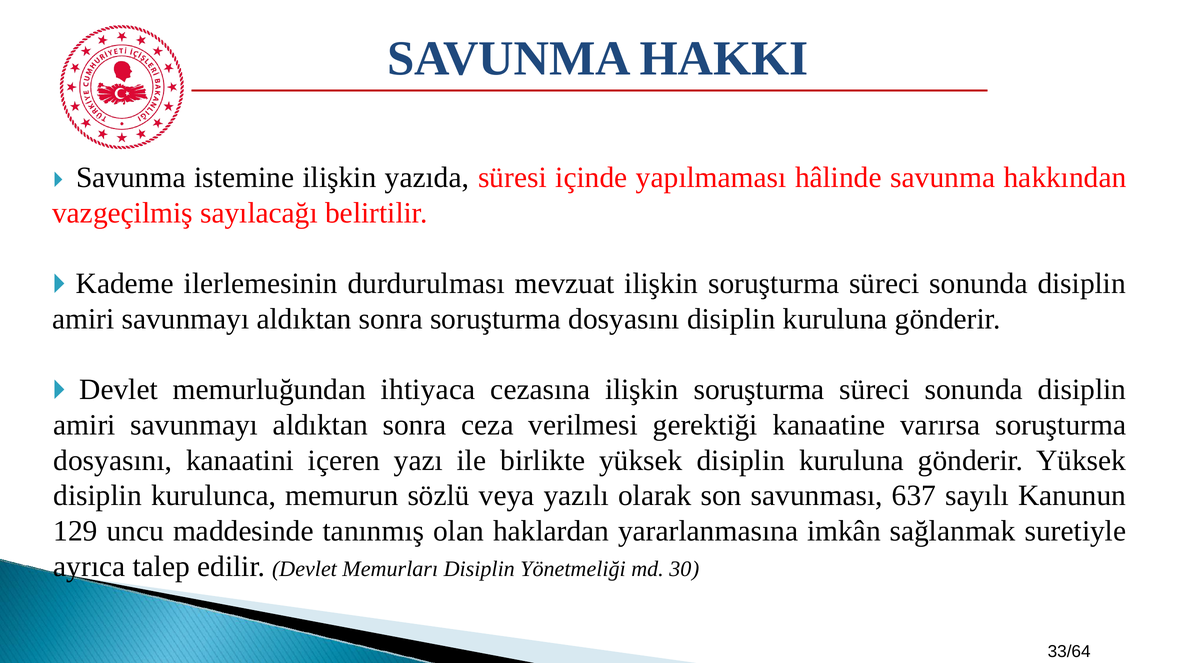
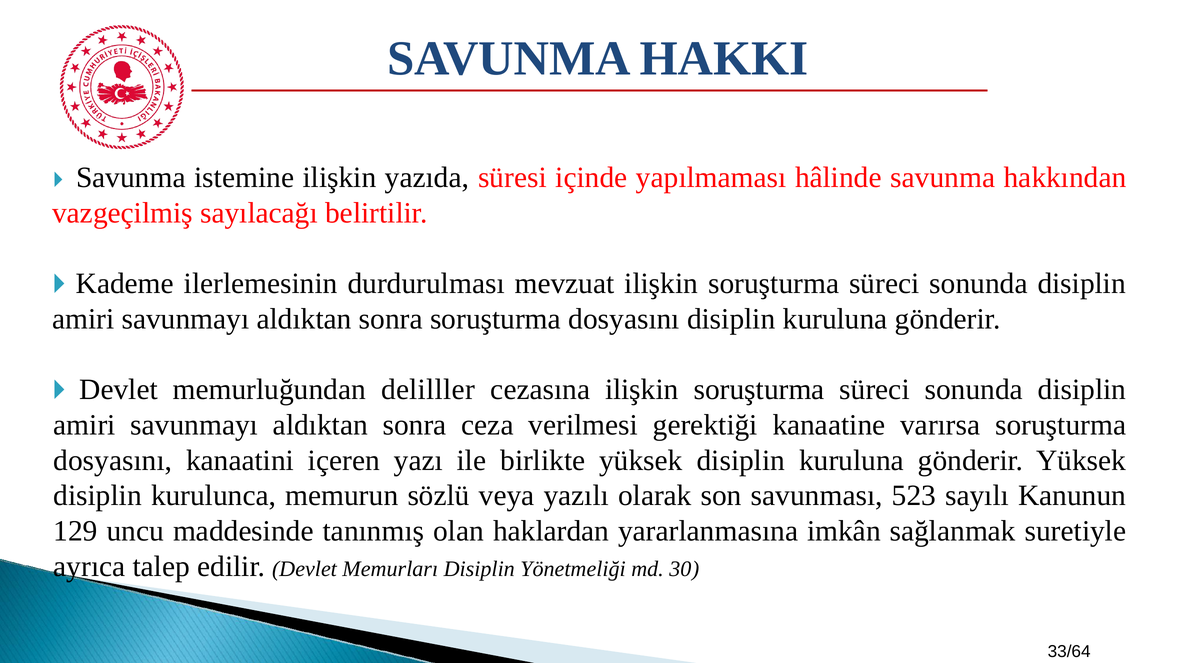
ihtiyaca: ihtiyaca -> delilller (428, 390)
637: 637 -> 523 (914, 496)
